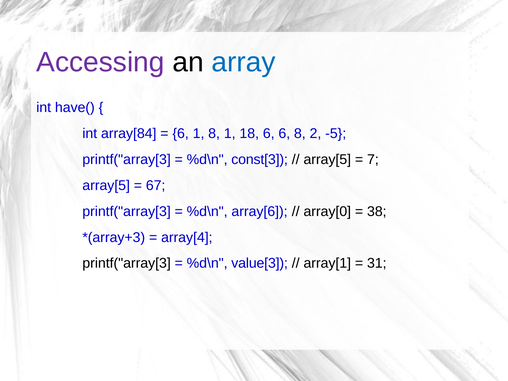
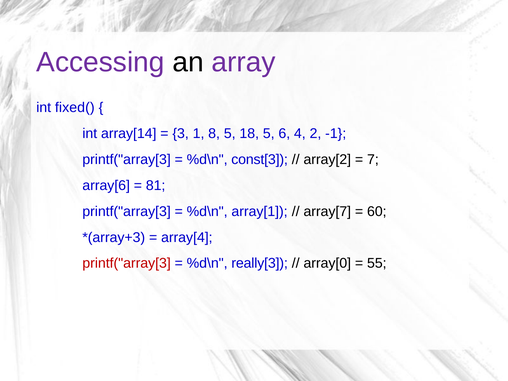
array colour: blue -> purple (244, 62)
have(: have( -> fixed( (75, 108)
array[84: array[84 -> array[14 (129, 134)
6: 6 -> 3 (181, 134)
8 1: 1 -> 5 (230, 134)
18 6: 6 -> 5 (269, 134)
6 8: 8 -> 4 (300, 134)
-5: -5 -> -1 (336, 134)
array[5: array[5 -> array[2 (327, 160)
array[5: array[5 -> array[6 (106, 185)
67: 67 -> 81 (156, 185)
array[6: array[6 -> array[1 (260, 211)
array[0: array[0 -> array[7 (327, 211)
38: 38 -> 60 (377, 211)
printf("array[3 colour: black -> red (127, 263)
value[3: value[3 -> really[3 (260, 263)
array[1: array[1 -> array[0 (327, 263)
31: 31 -> 55 (377, 263)
